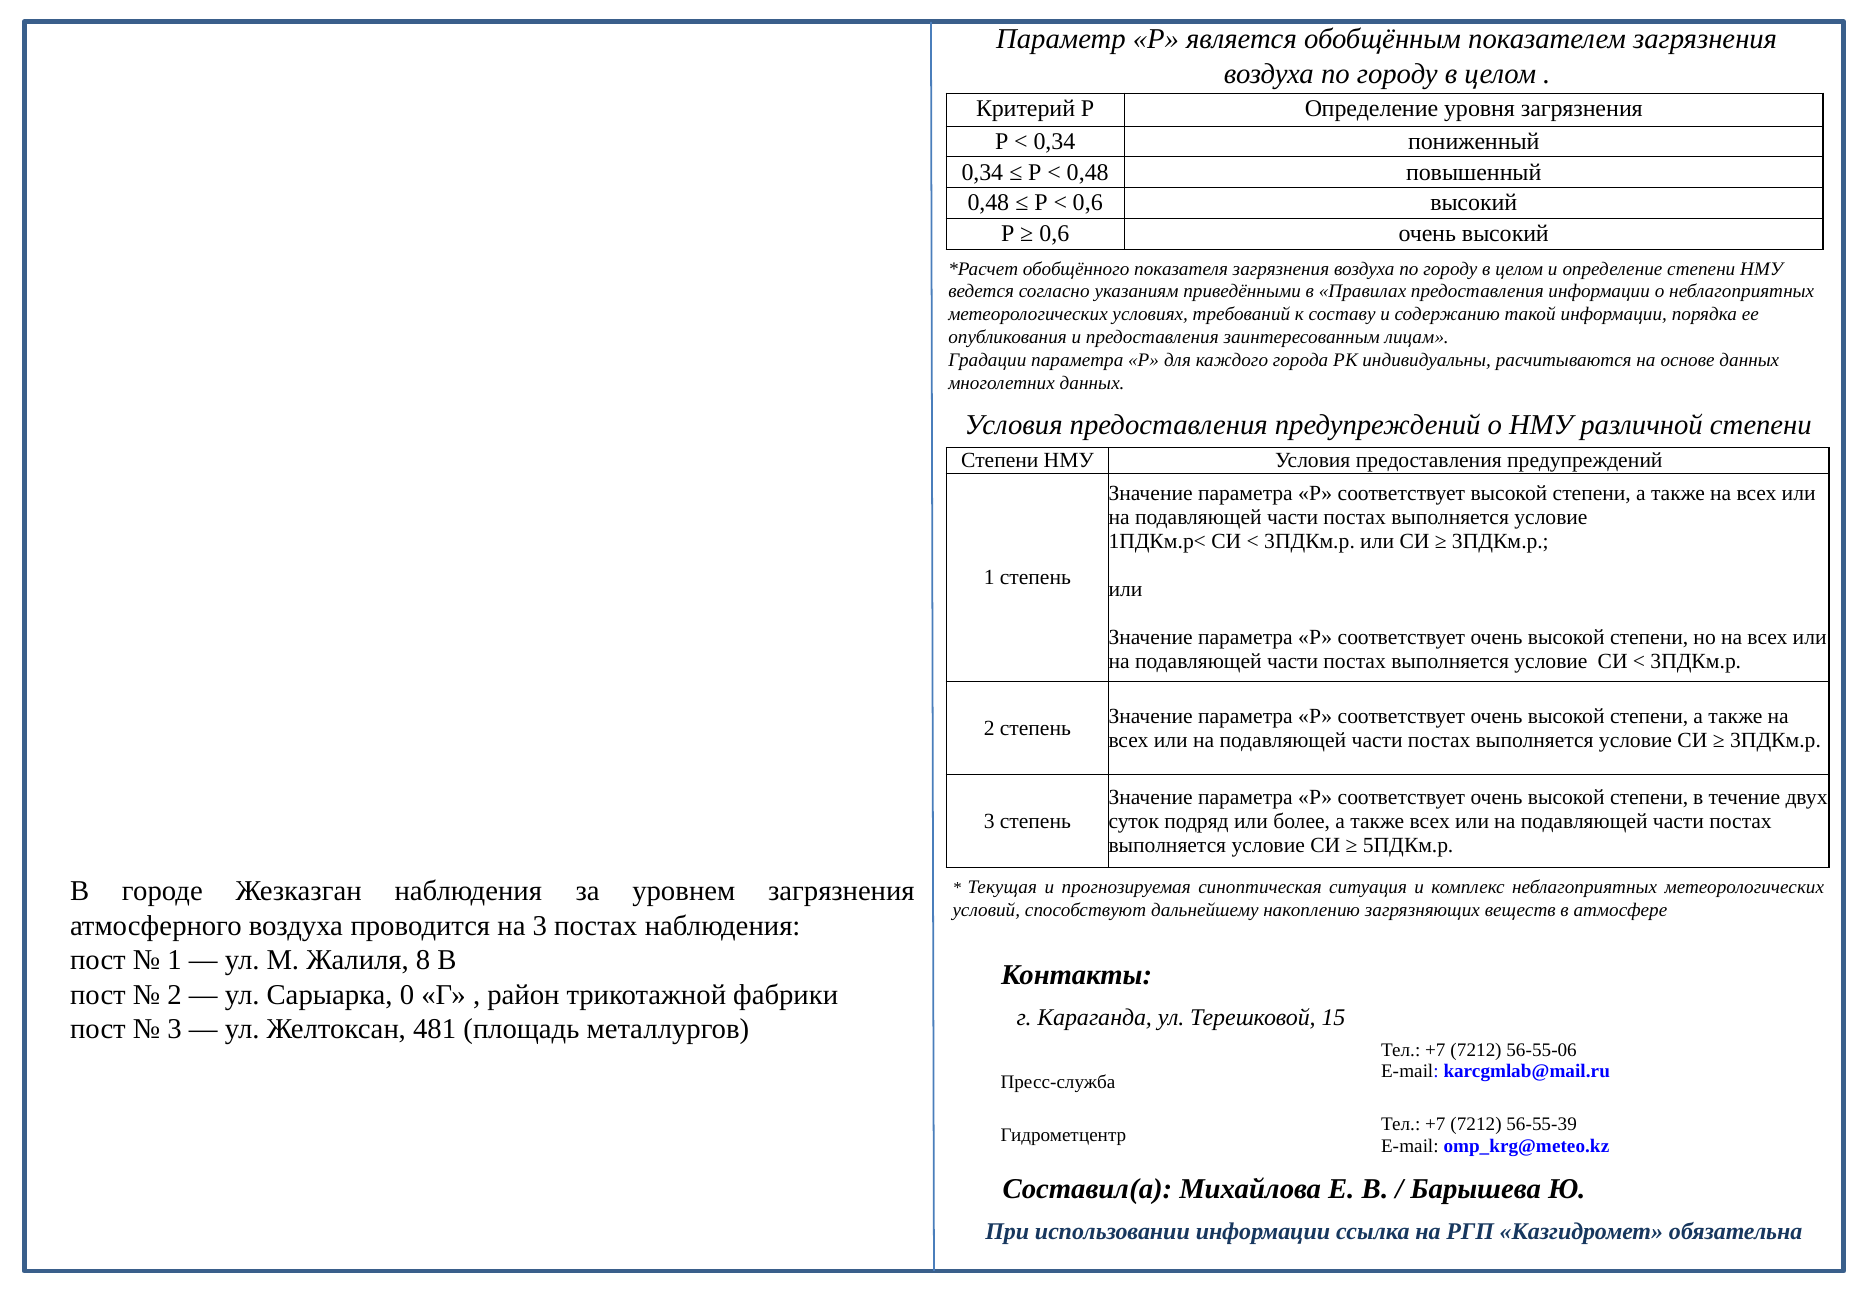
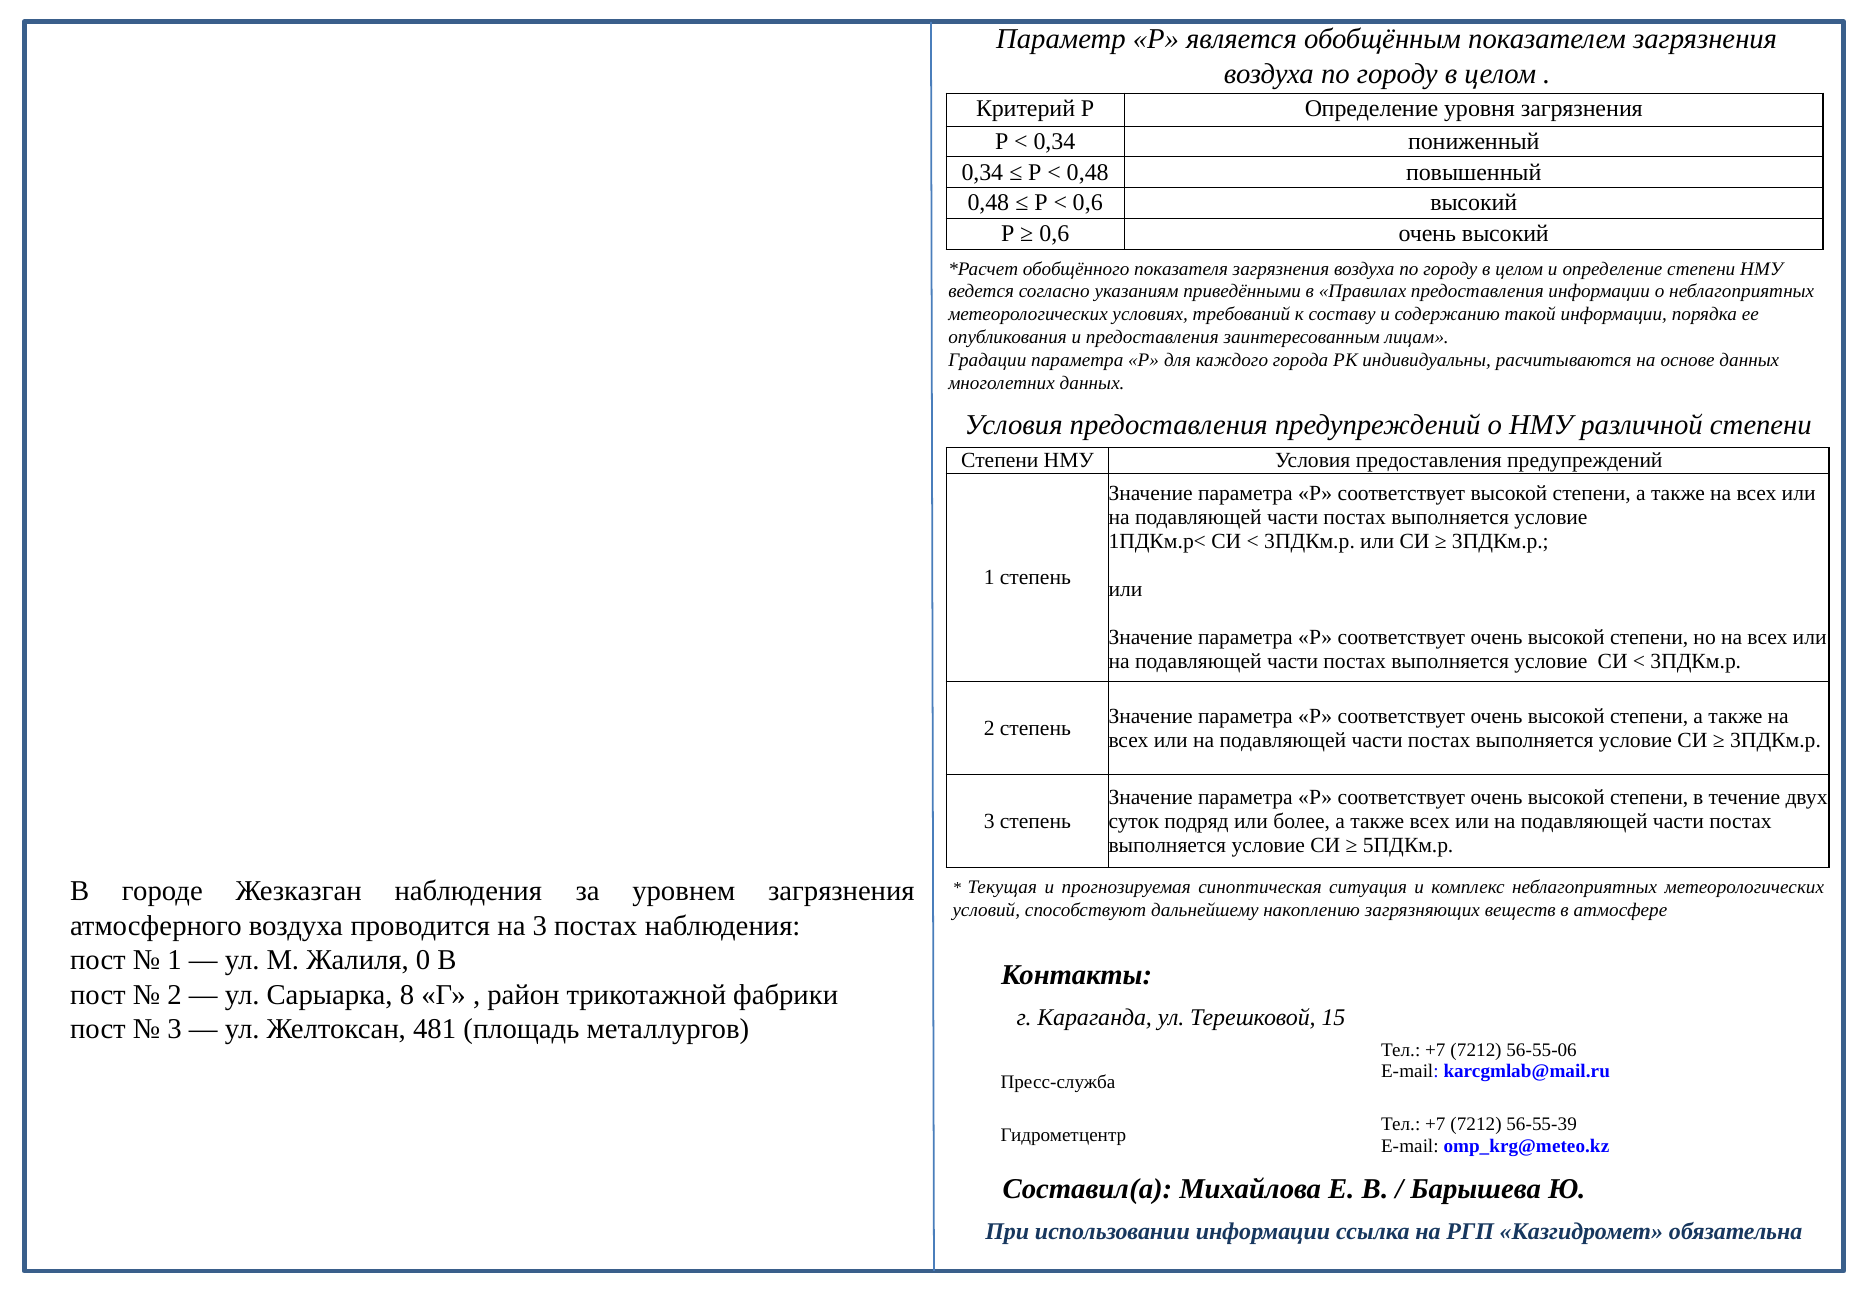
8: 8 -> 0 (423, 960)
0: 0 -> 8 (407, 995)
